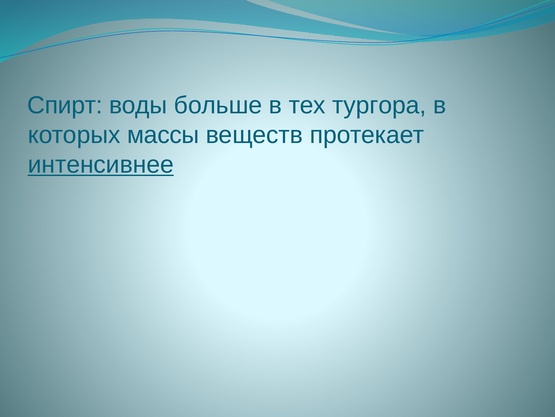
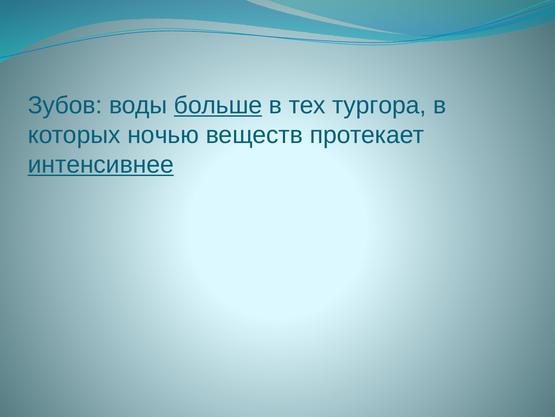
Спирт: Спирт -> Зубов (65, 105)
больше underline: none -> present (218, 105)
массы: массы -> ночью (163, 135)
